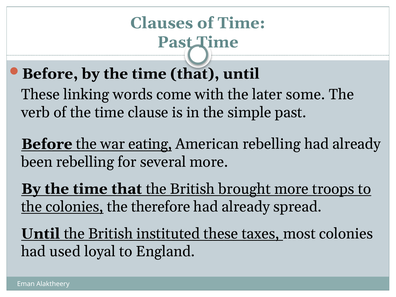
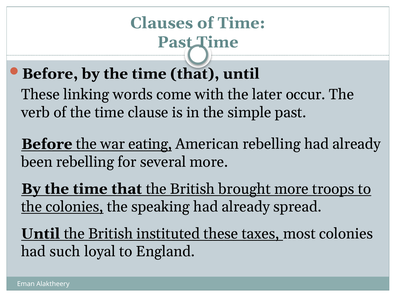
some: some -> occur (306, 95)
therefore: therefore -> speaking (161, 207)
used: used -> such (65, 252)
